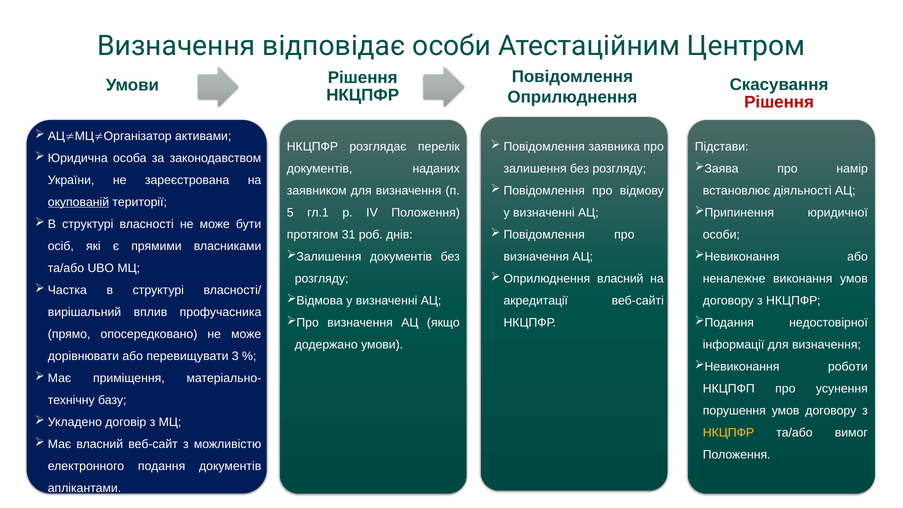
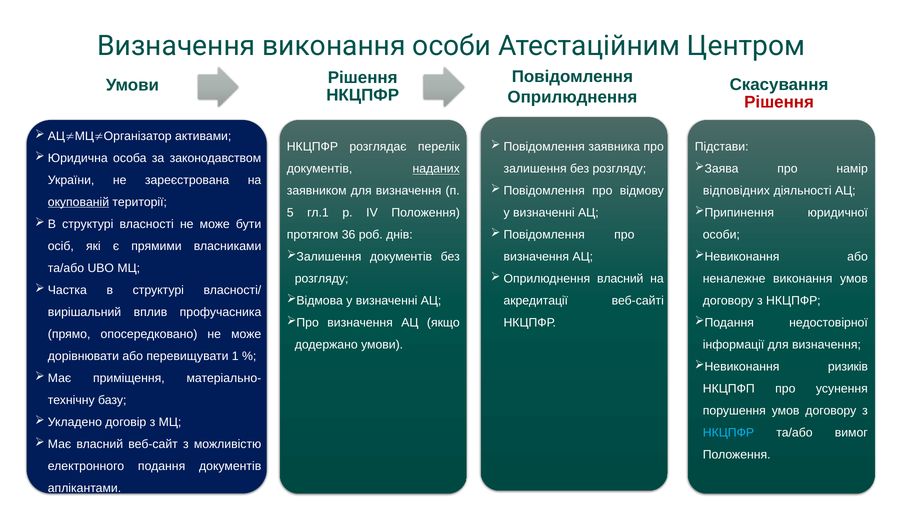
Визначення відповідає: відповідає -> виконання (334, 46)
наданих underline: none -> present (436, 169)
встановлює: встановлює -> відповідних (736, 191)
31: 31 -> 36 (349, 235)
3: 3 -> 1 (235, 356)
роботи: роботи -> ризиків (848, 367)
НКЦПФР colour: yellow -> light blue (728, 433)
